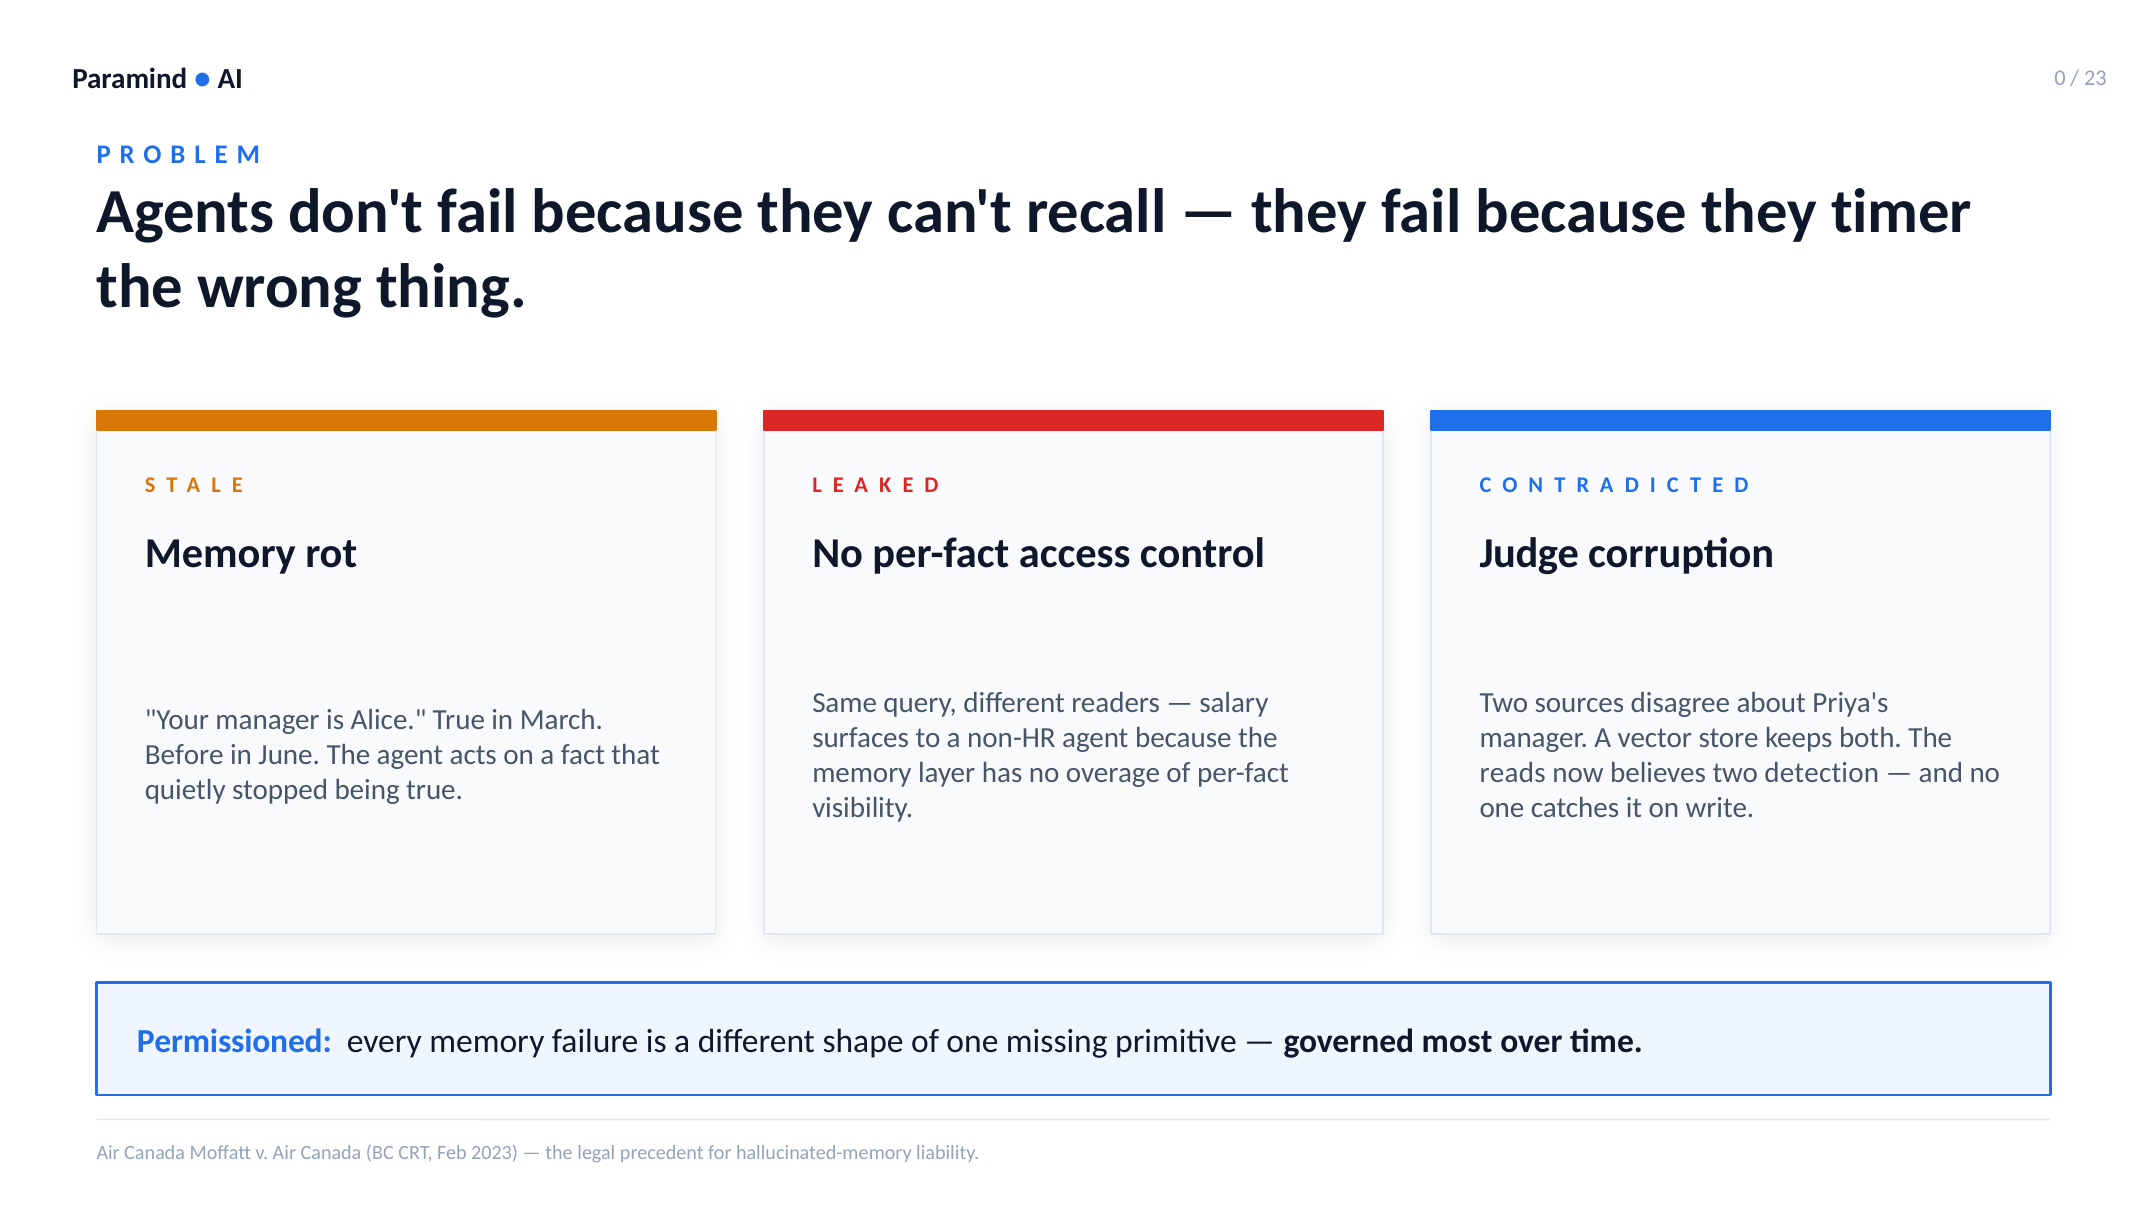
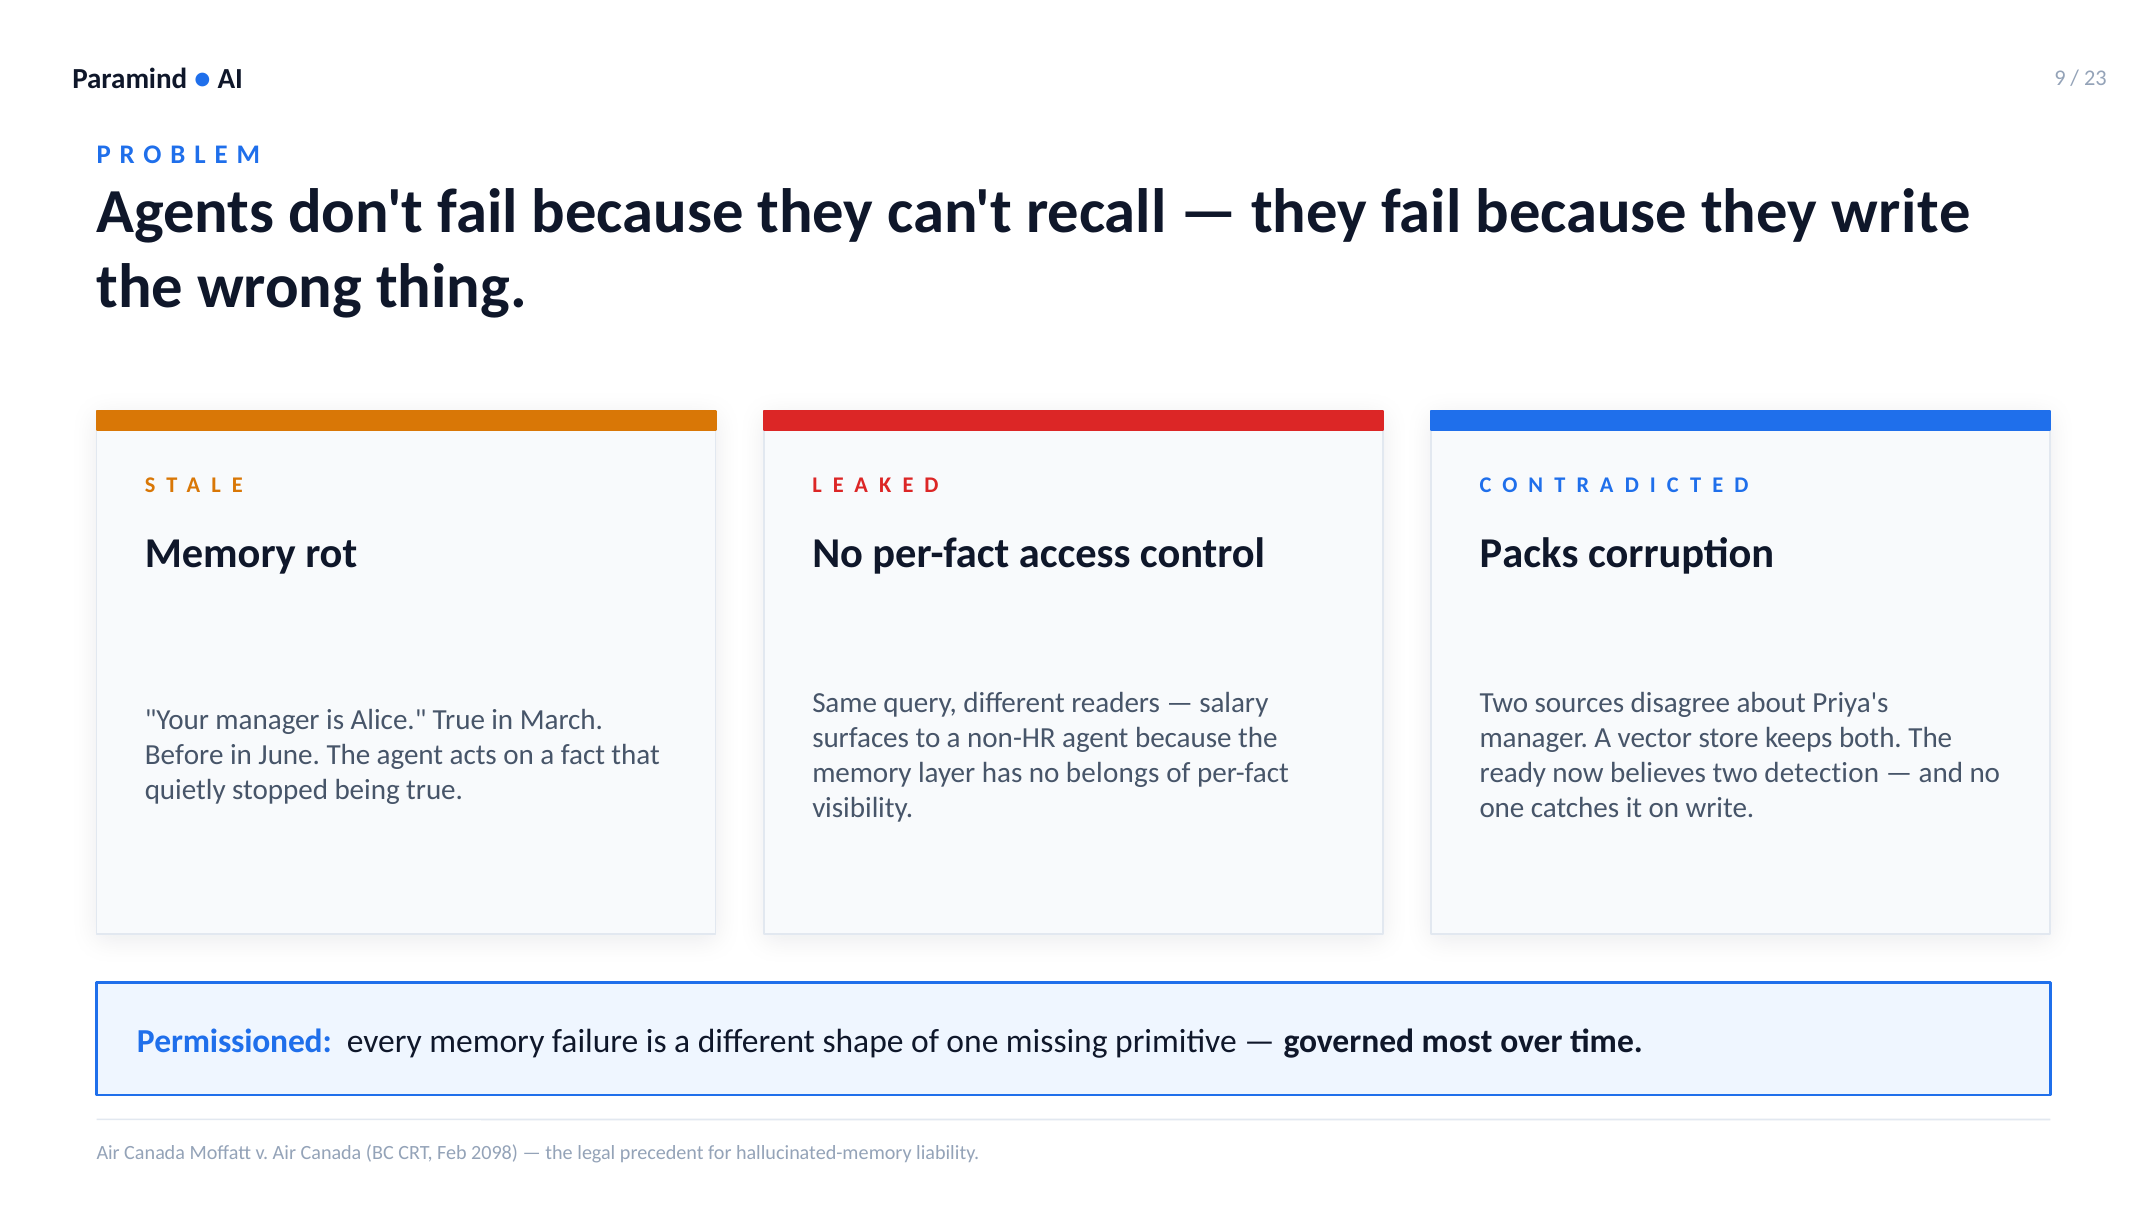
0: 0 -> 9 (2060, 78)
they timer: timer -> write (1901, 211)
Judge: Judge -> Packs (1529, 554)
overage: overage -> belongs (1113, 772)
reads: reads -> ready (1513, 772)
2023: 2023 -> 2098 (495, 1153)
